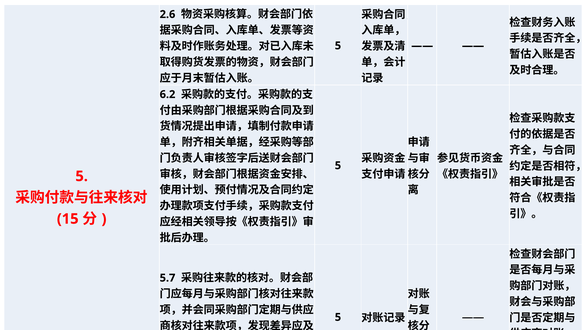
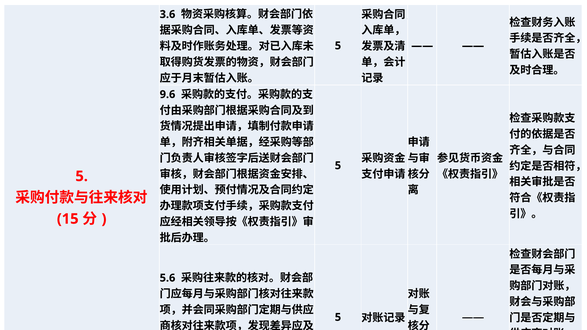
2.6: 2.6 -> 3.6 (168, 14)
6.2: 6.2 -> 9.6 (168, 94)
5.7: 5.7 -> 5.6 (168, 278)
